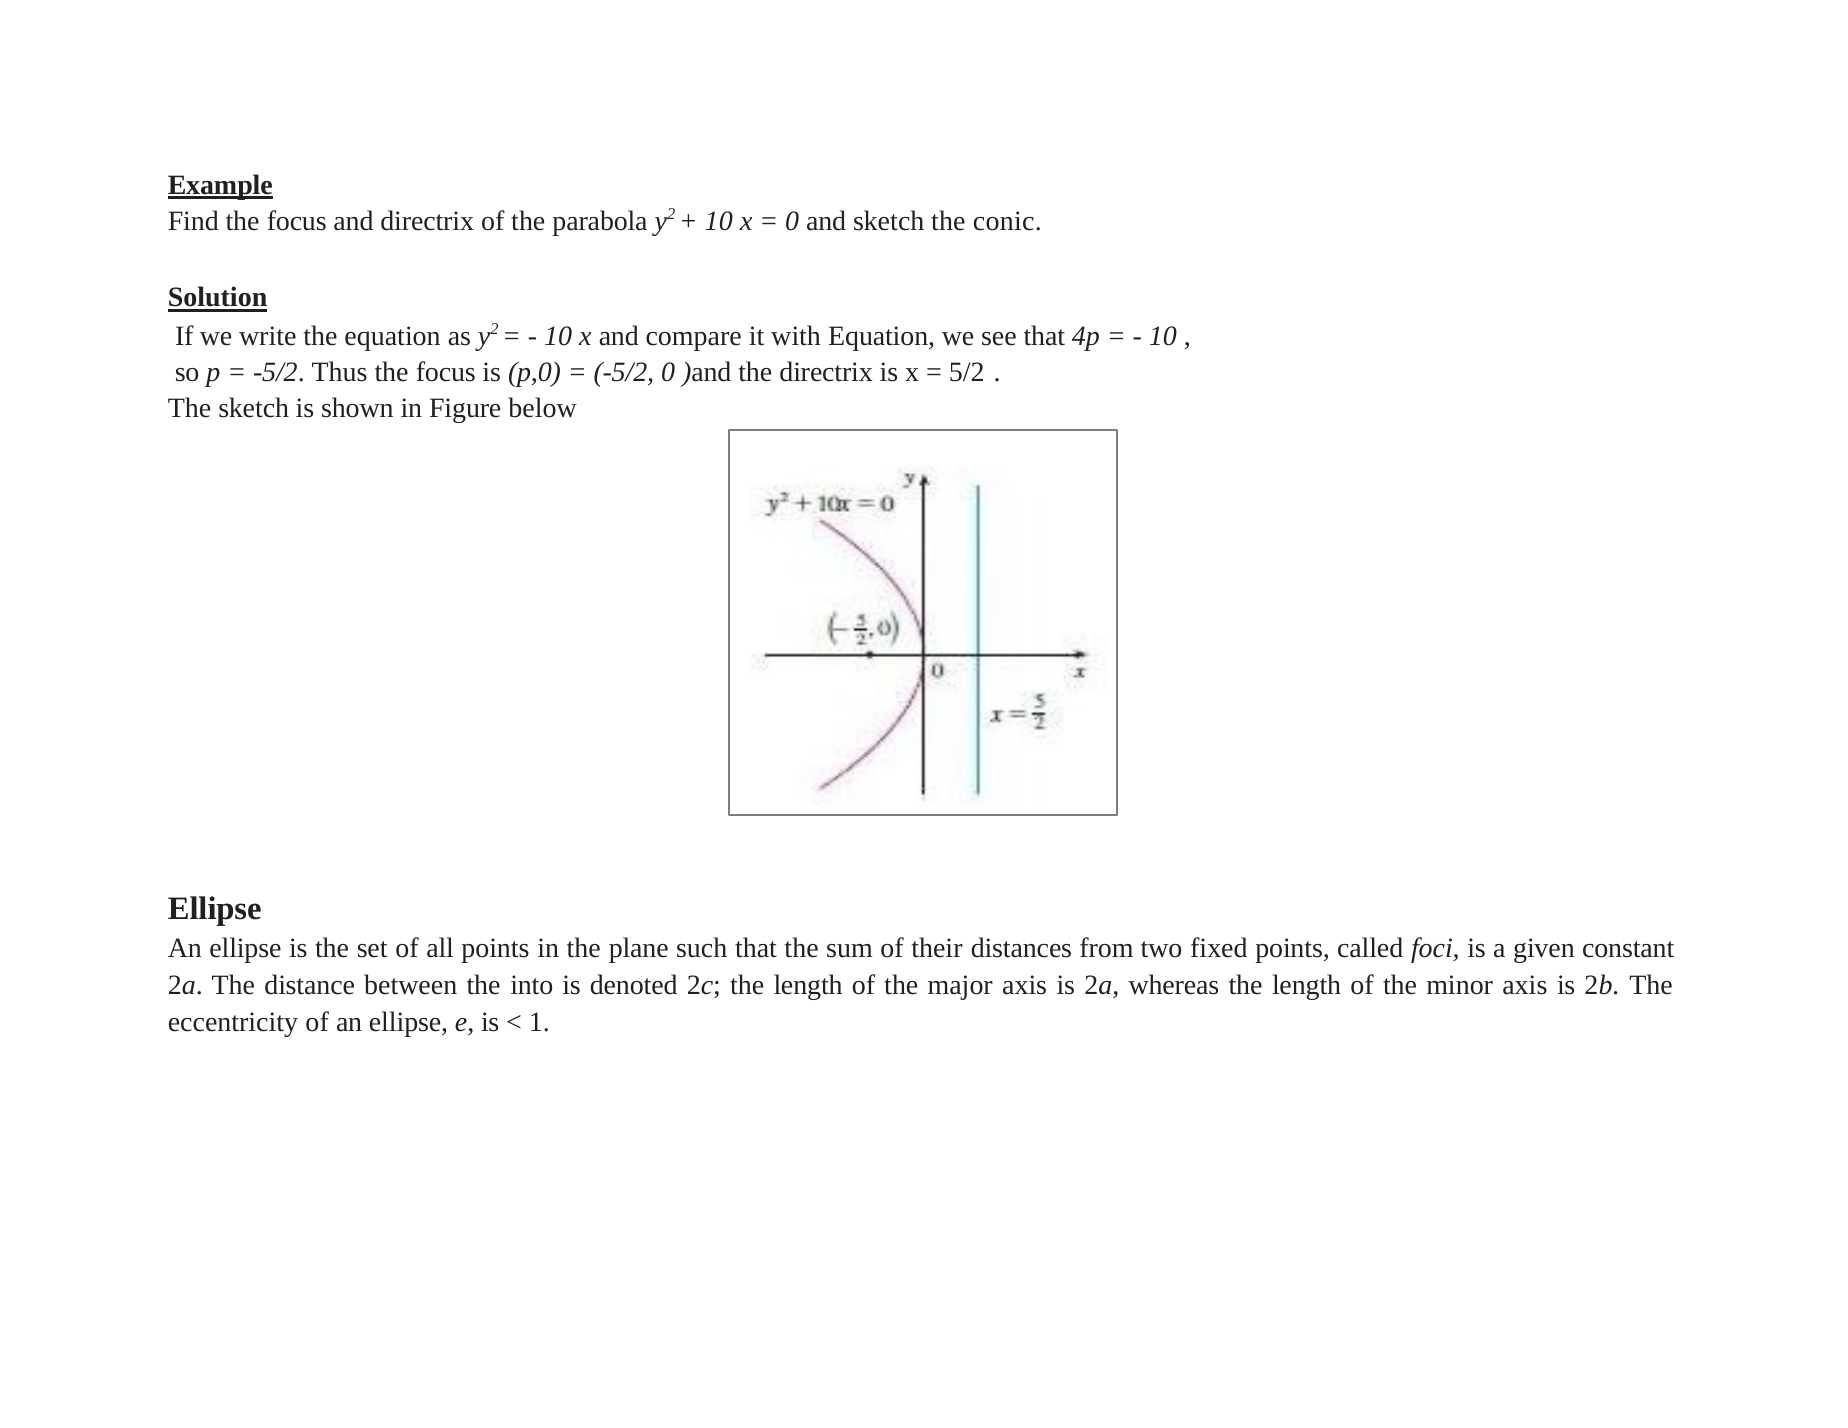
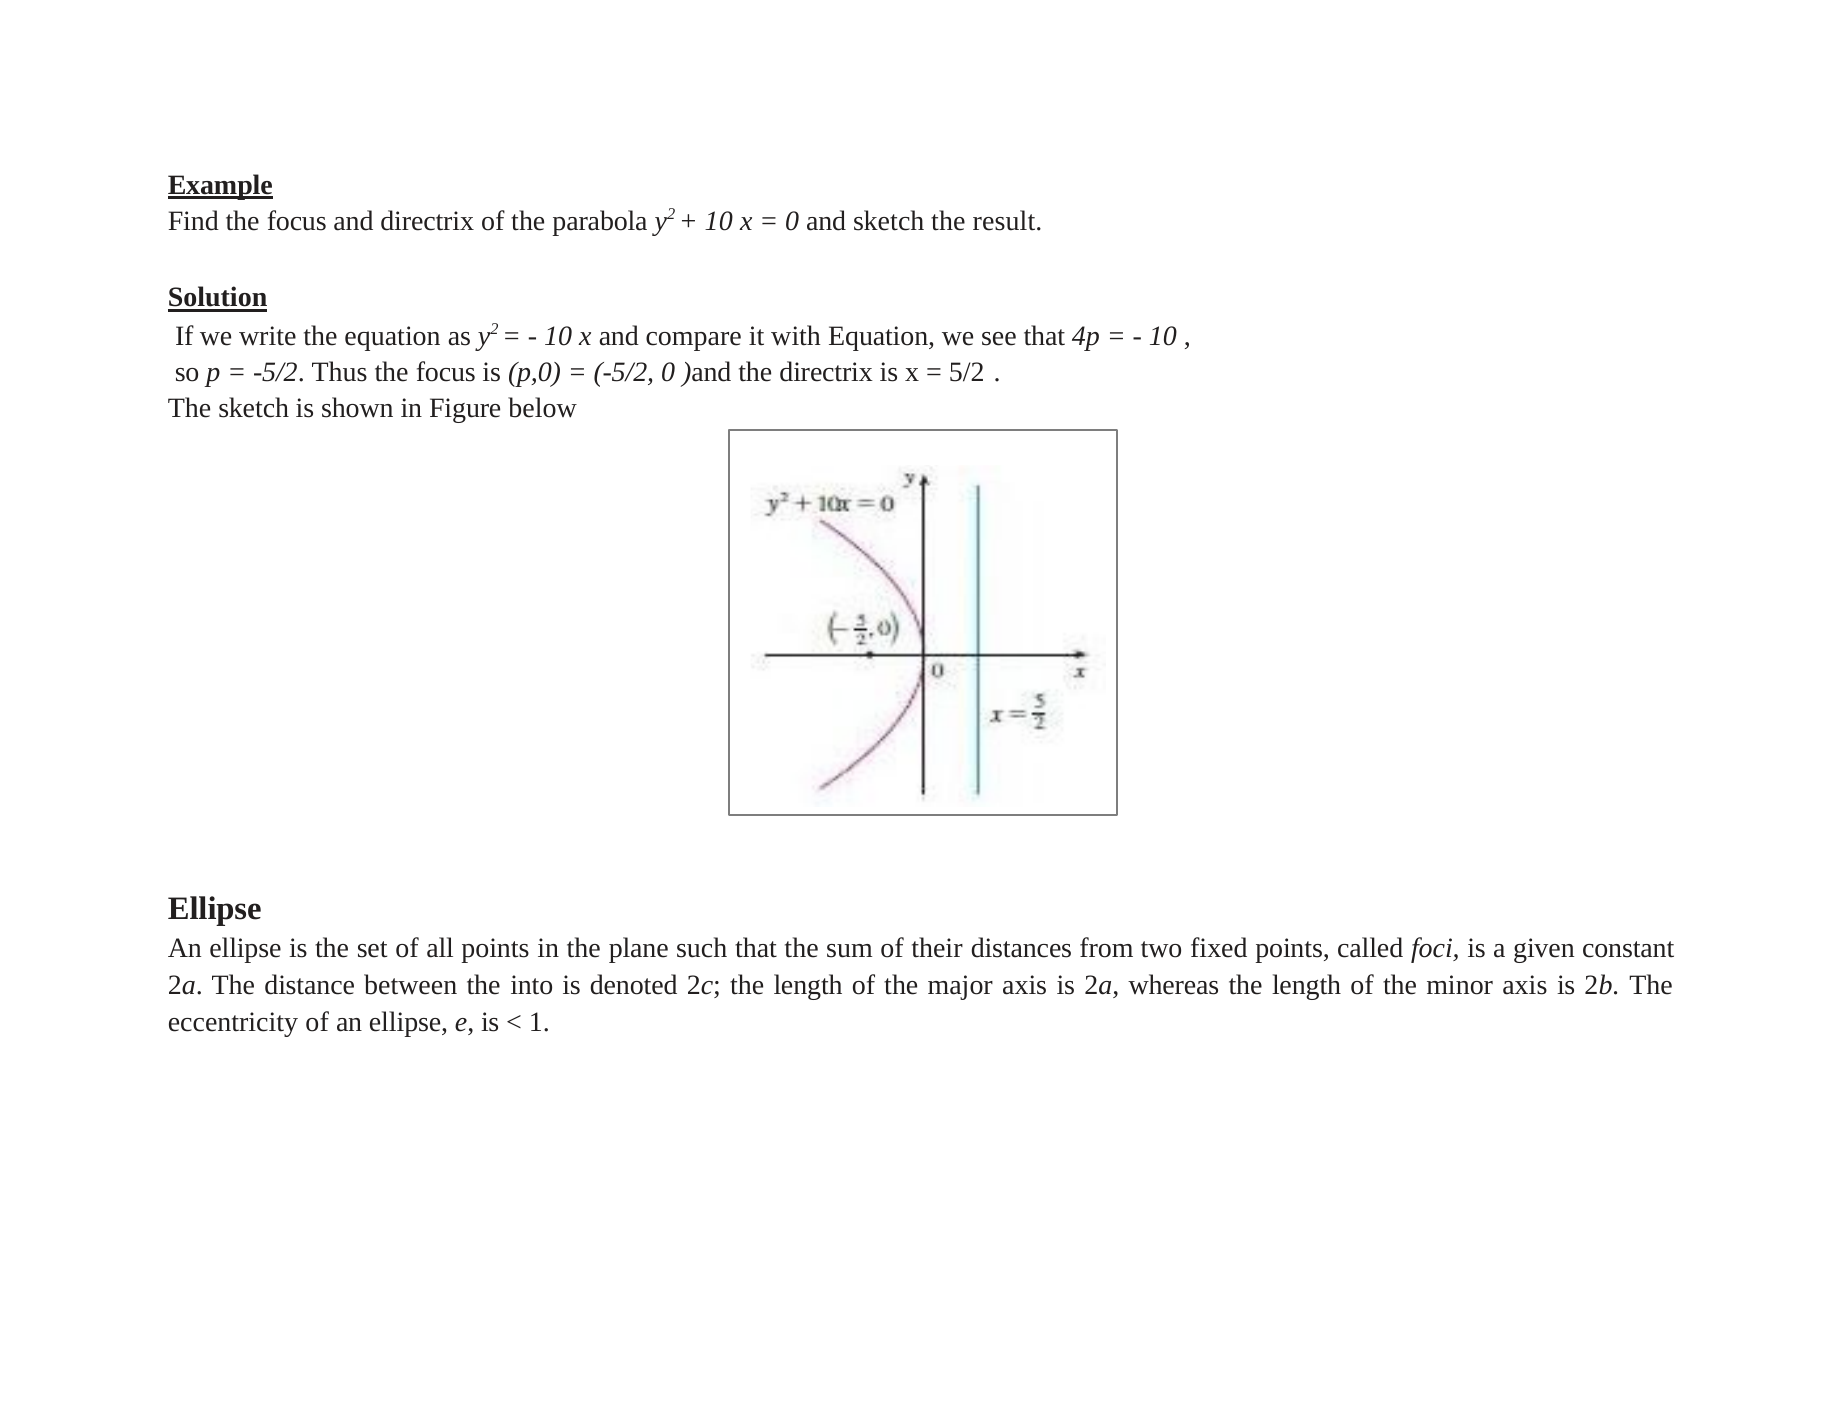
conic: conic -> result (1007, 221)
